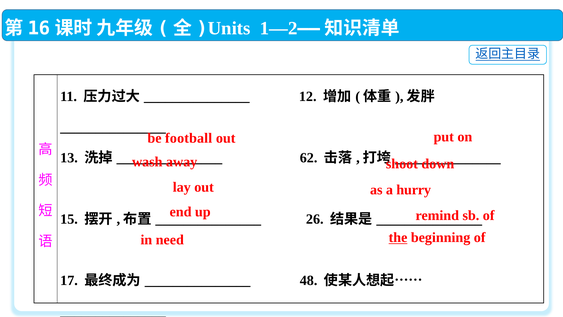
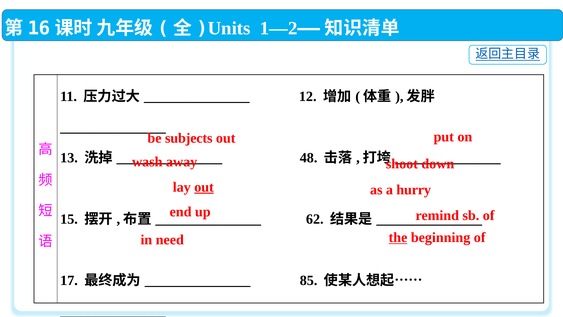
football: football -> subjects (189, 138)
62: 62 -> 48 (309, 158)
out underline: none -> present (204, 187)
26: 26 -> 62 (315, 219)
48: 48 -> 85 (309, 280)
